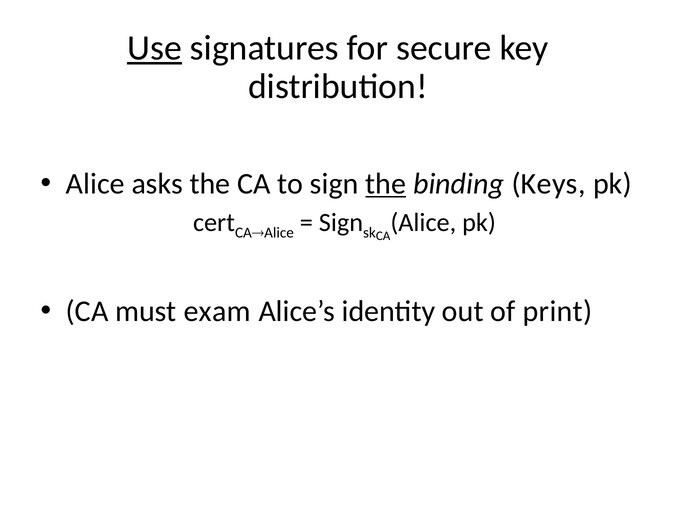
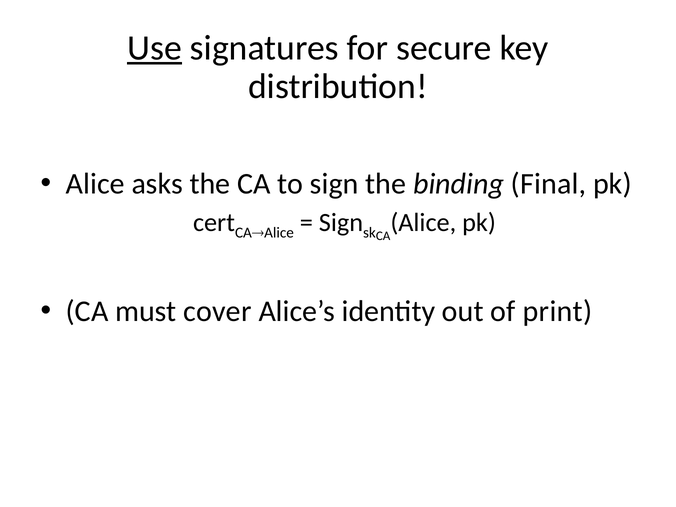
the underline: present -> none (386, 184)
Keys: Keys -> Final (549, 184)
exam: exam -> cover (217, 311)
